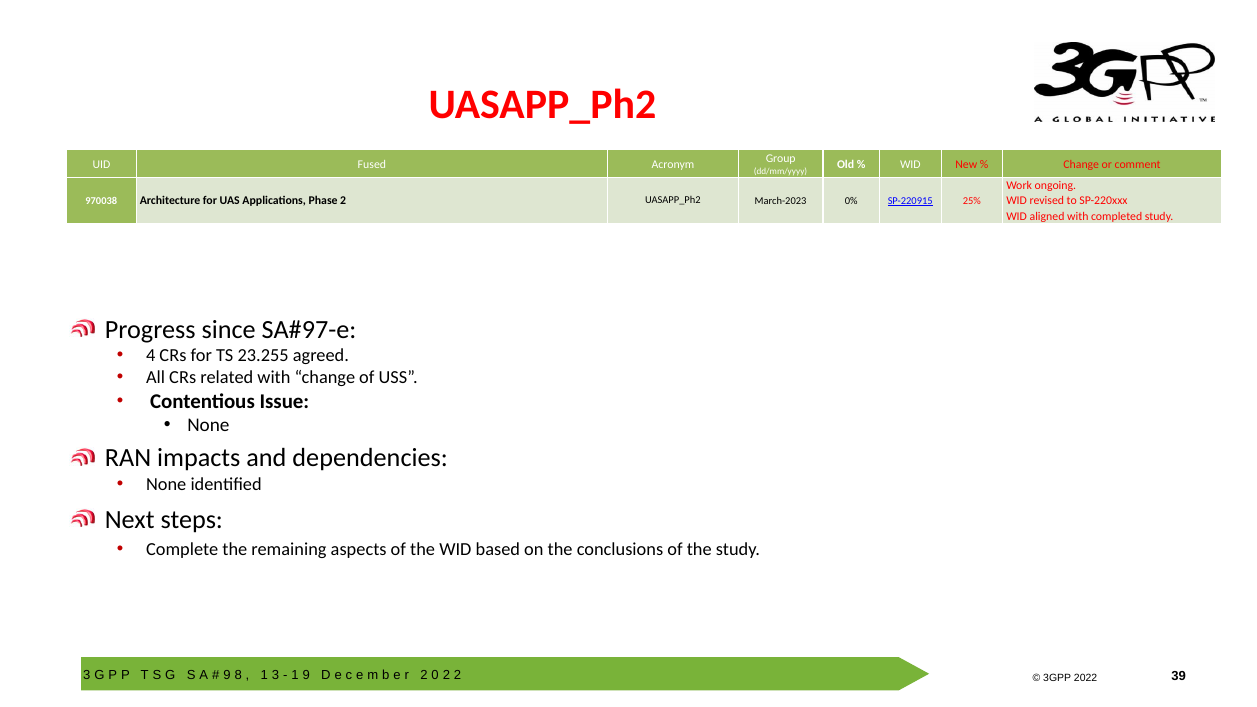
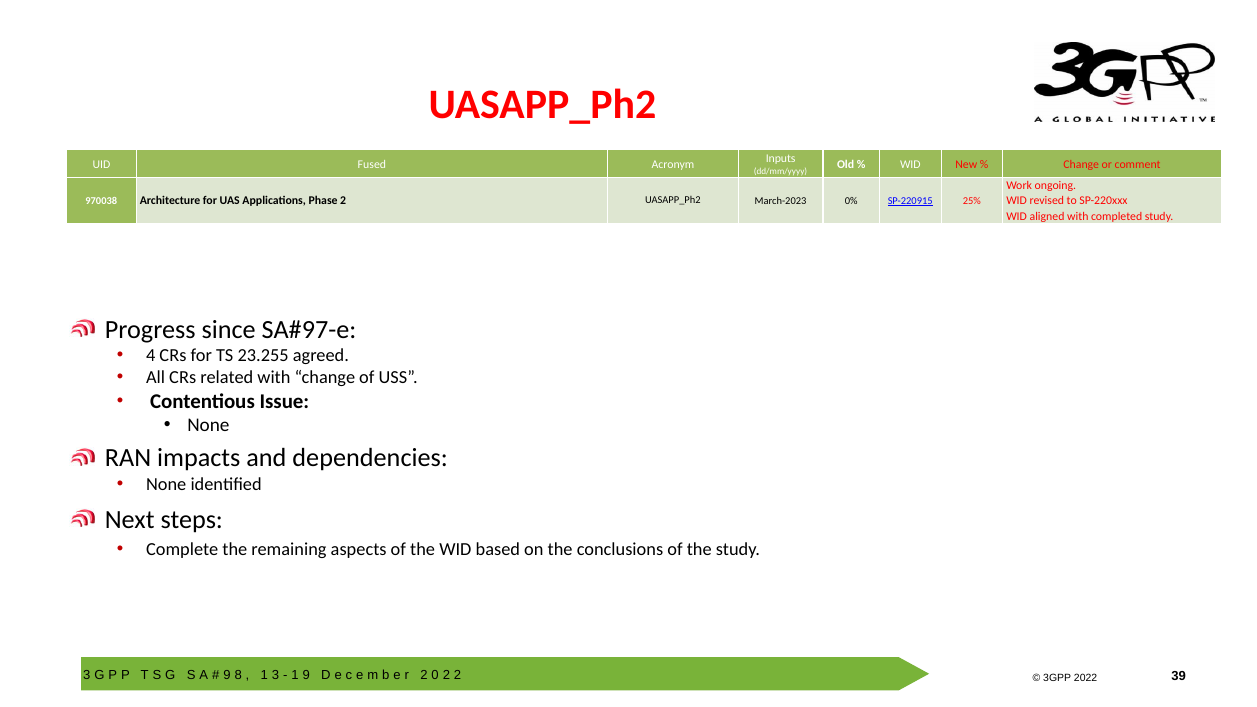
Group: Group -> Inputs (781, 158)
